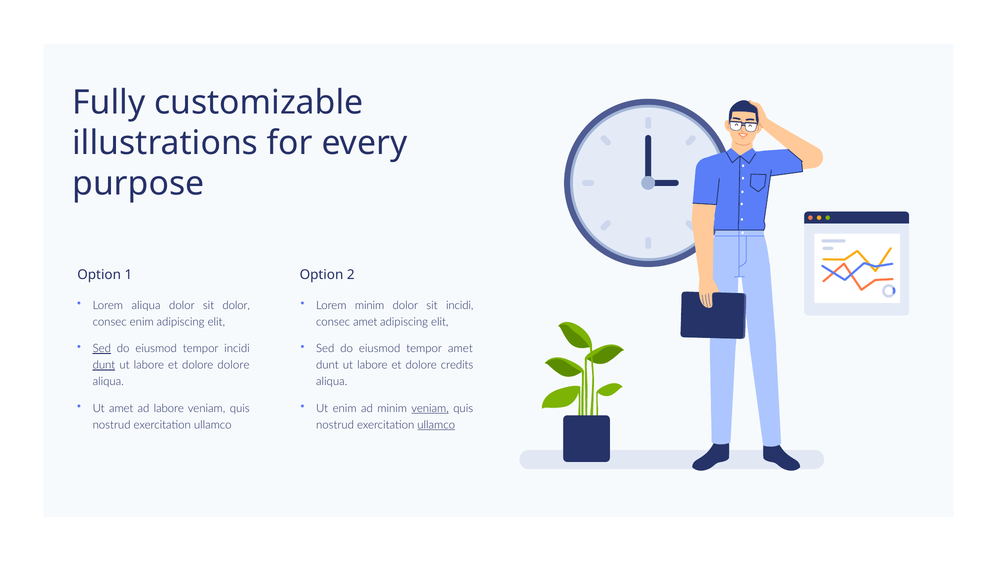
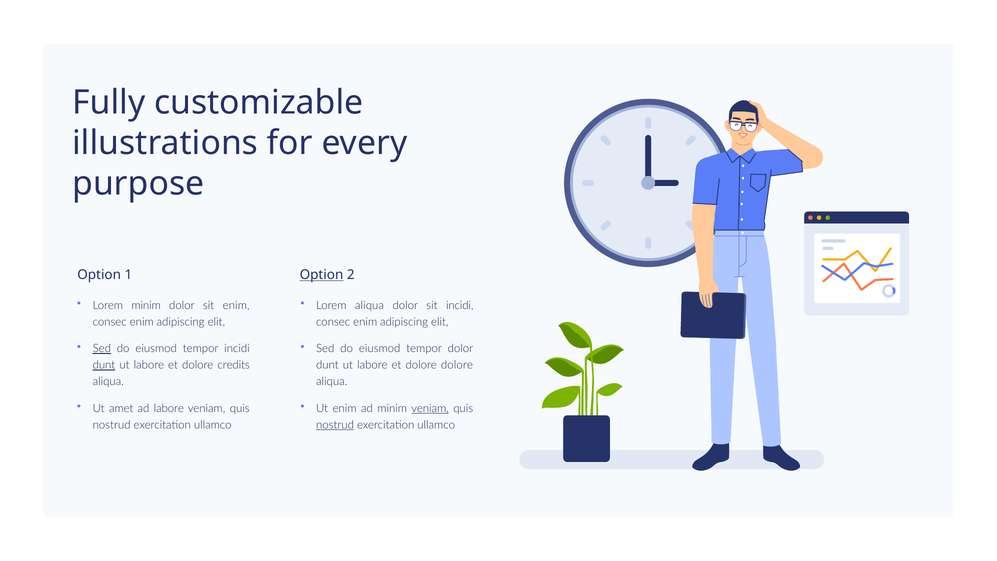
Option underline: none -> present (322, 275)
Lorem aliqua: aliqua -> minim (146, 305)
sit dolor: dolor -> enim (236, 305)
Lorem minim: minim -> aliqua (369, 305)
amet: amet -> enim (365, 322)
tempor amet: amet -> dolor (460, 349)
dolore dolore: dolore -> credits (234, 365)
dolore credits: credits -> dolore (457, 365)
nostrud underline: none -> present (335, 425)
ullamco underline: present -> none (436, 425)
